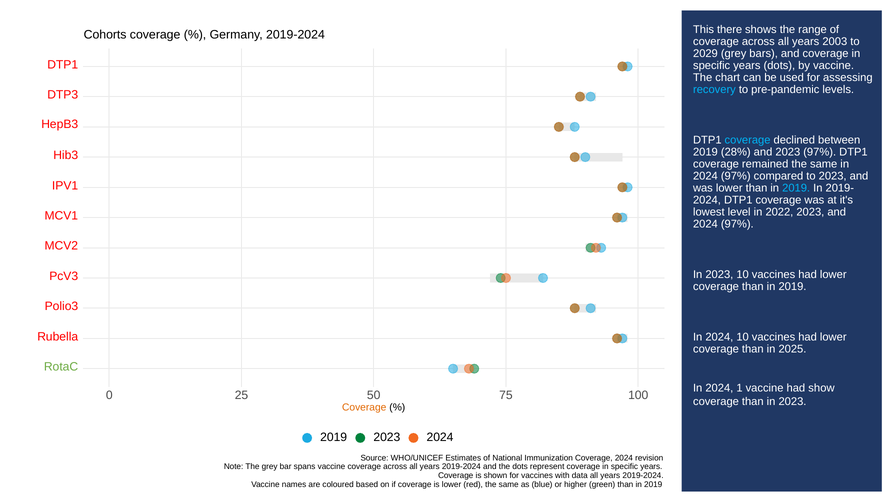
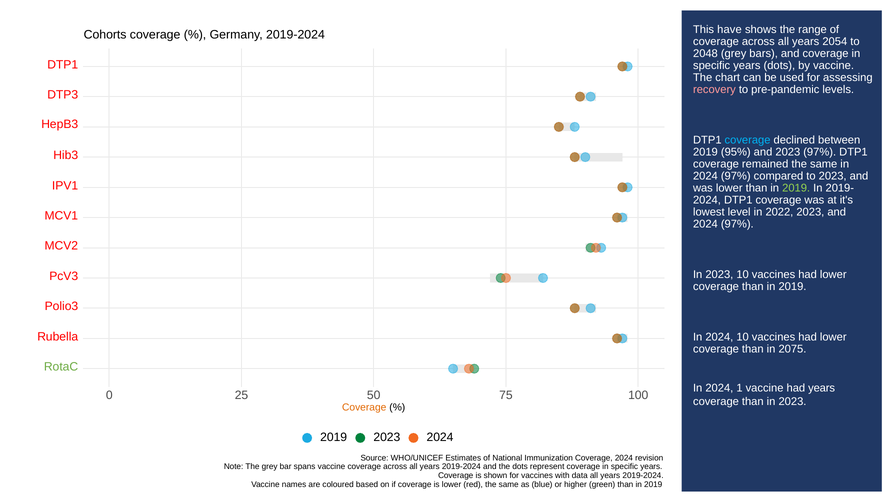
there: there -> have (729, 29)
2003: 2003 -> 2054 (835, 41)
2029: 2029 -> 2048 (705, 53)
recovery colour: light blue -> pink (714, 90)
28%: 28% -> 95% (736, 152)
2019 colour: light blue -> light green (796, 188)
2025: 2025 -> 2075 (792, 349)
had show: show -> years (822, 388)
